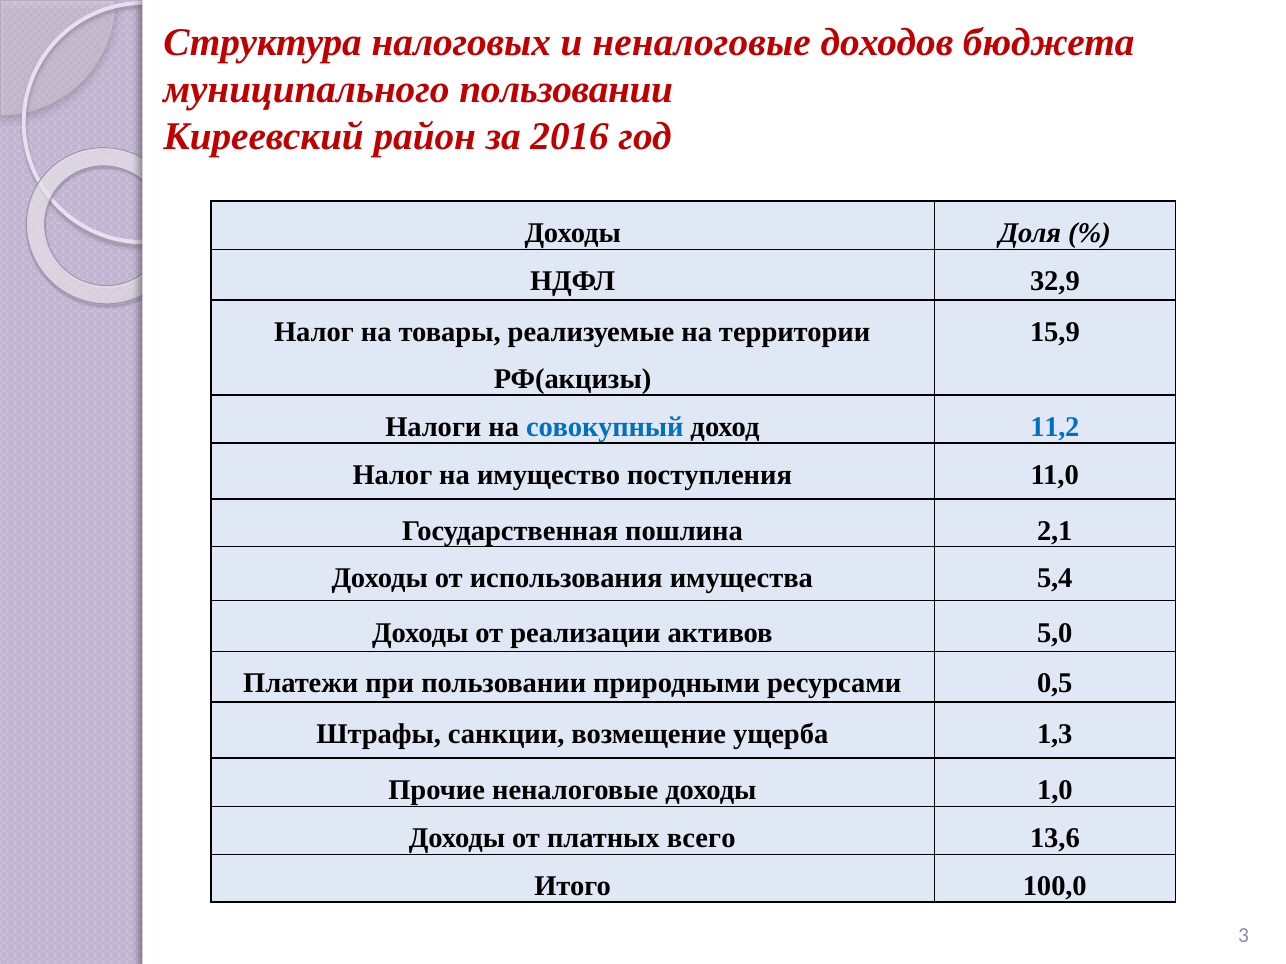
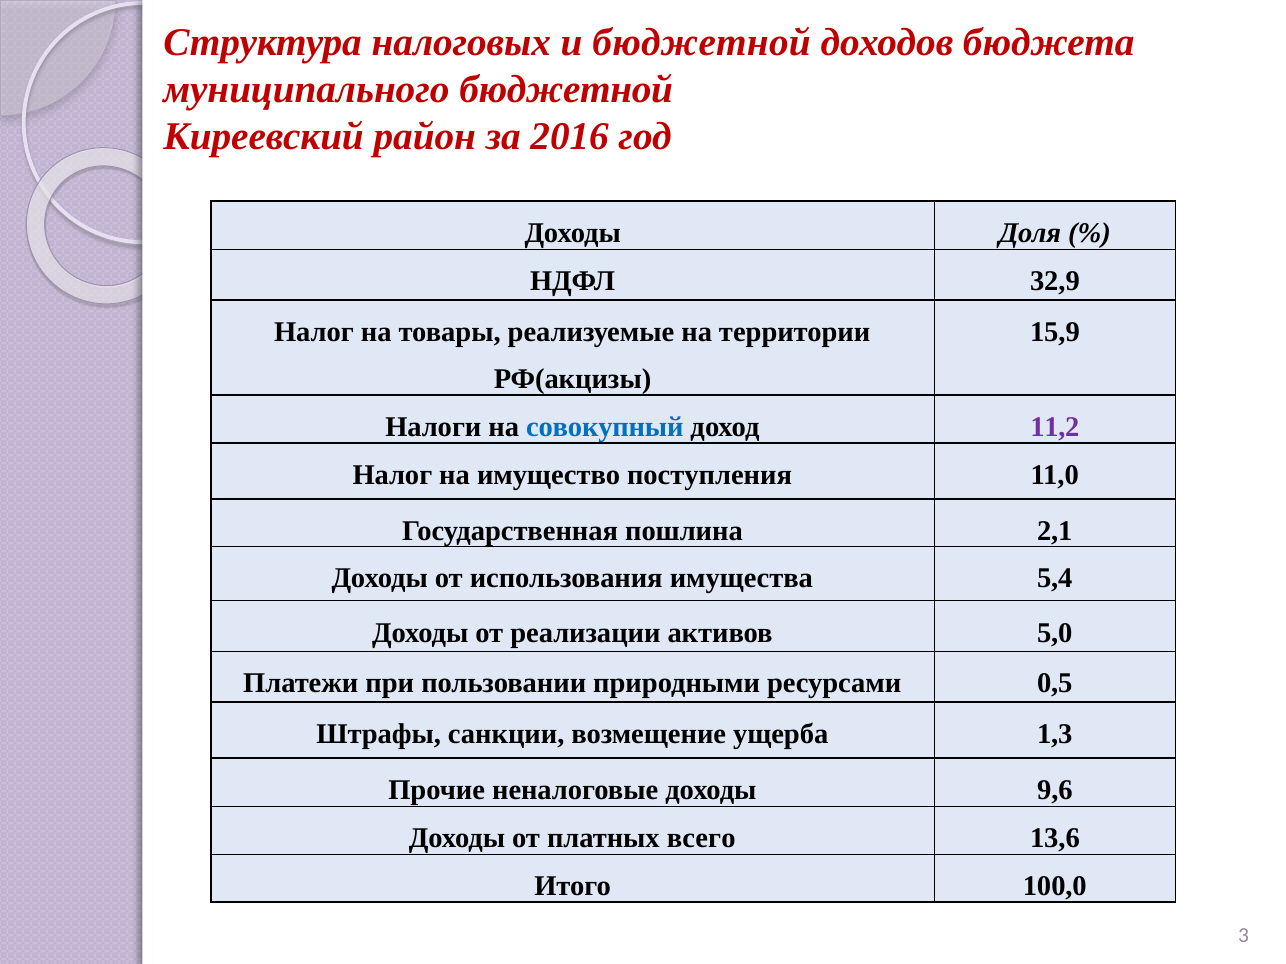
и неналоговые: неналоговые -> бюджетной (702, 42)
муниципального пользовании: пользовании -> бюджетной (566, 89)
11,2 colour: blue -> purple (1055, 427)
1,0: 1,0 -> 9,6 (1055, 790)
